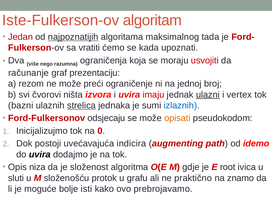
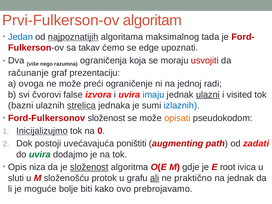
Iste-Fulkerson-ov: Iste-Fulkerson-ov -> Prvi-Fulkerson-ov (61, 20)
Jedan colour: red -> blue (21, 37)
vratiti: vratiti -> takav (89, 48)
kada: kada -> edge (149, 48)
rezom: rezom -> ovoga (31, 84)
broj: broj -> radi (213, 84)
ništa: ništa -> false (73, 95)
imaju colour: red -> blue (153, 95)
vertex: vertex -> visited (239, 95)
Ford-Fulkersonov odsjecaju: odsjecaju -> složenost (106, 118)
Inicijalizujmo underline: none -> present (42, 131)
indicira: indicira -> poništiti (132, 144)
idemo: idemo -> zadati (256, 144)
uvira colour: black -> green (40, 154)
složenost underline: none -> present (89, 167)
ali underline: none -> present (155, 178)
na znamo: znamo -> jednak (241, 178)
isti: isti -> biti (86, 189)
